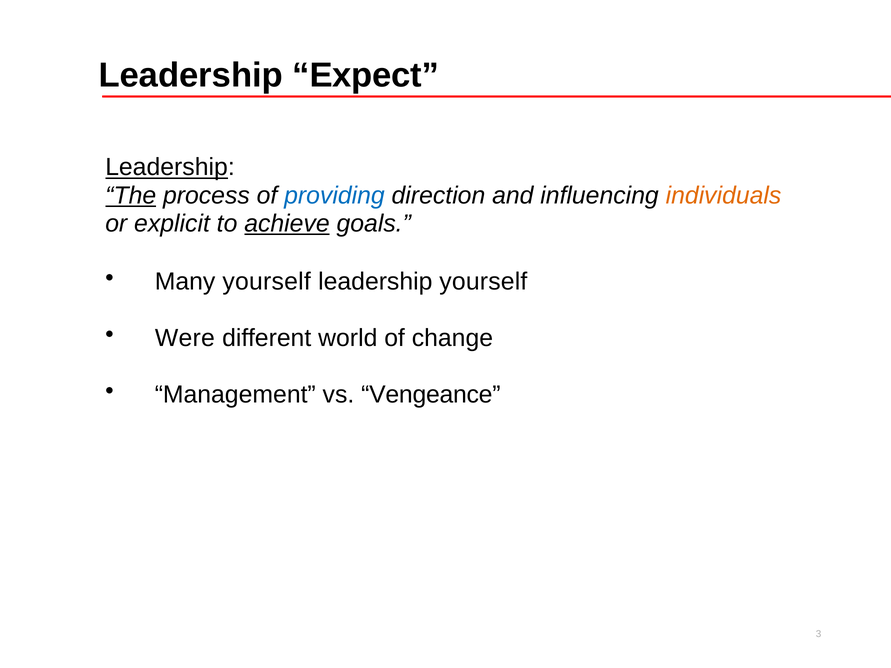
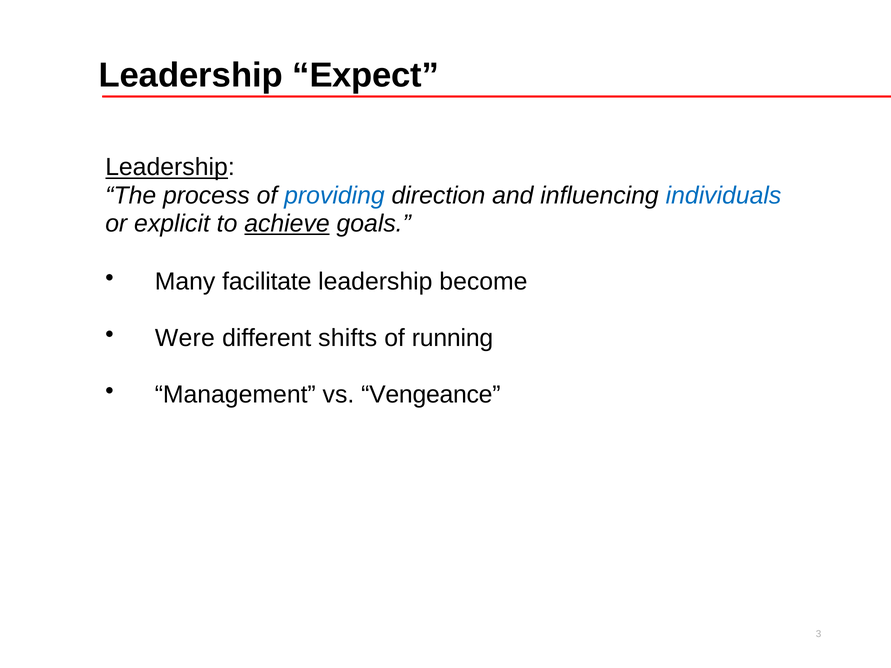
The underline: present -> none (131, 196)
individuals colour: orange -> blue (724, 196)
Many yourself: yourself -> facilitate (267, 282)
leadership yourself: yourself -> become (483, 282)
world: world -> shifts (348, 338)
change: change -> running (453, 338)
